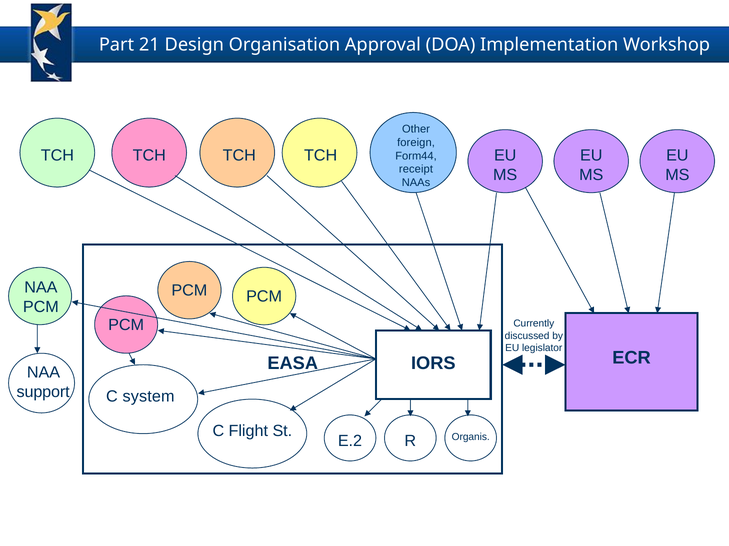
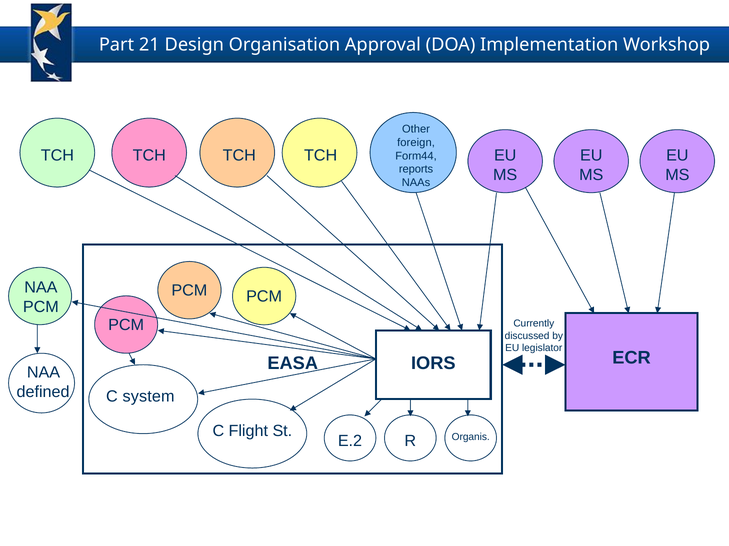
receipt: receipt -> reports (416, 169)
support: support -> defined (43, 393)
